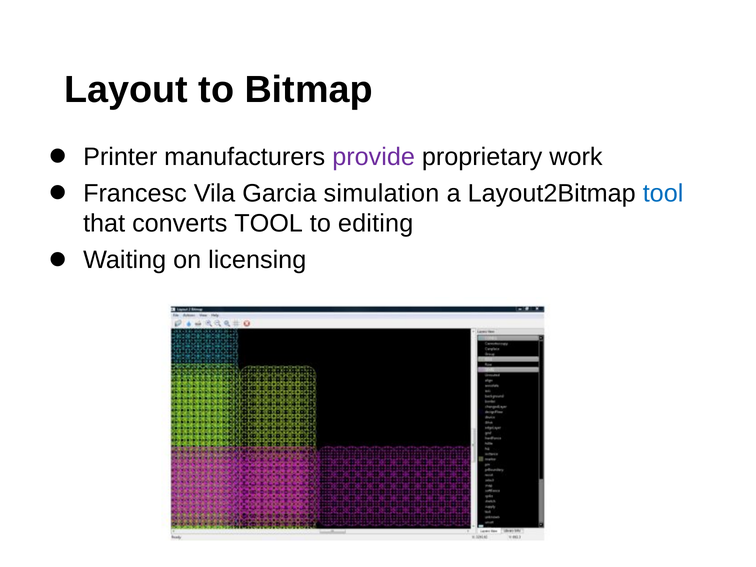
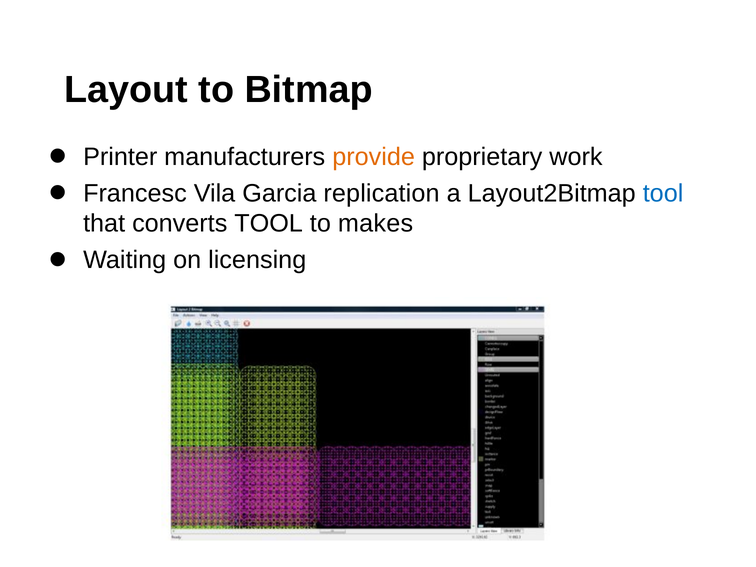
provide colour: purple -> orange (374, 157)
simulation: simulation -> replication (382, 193)
editing: editing -> makes (376, 224)
